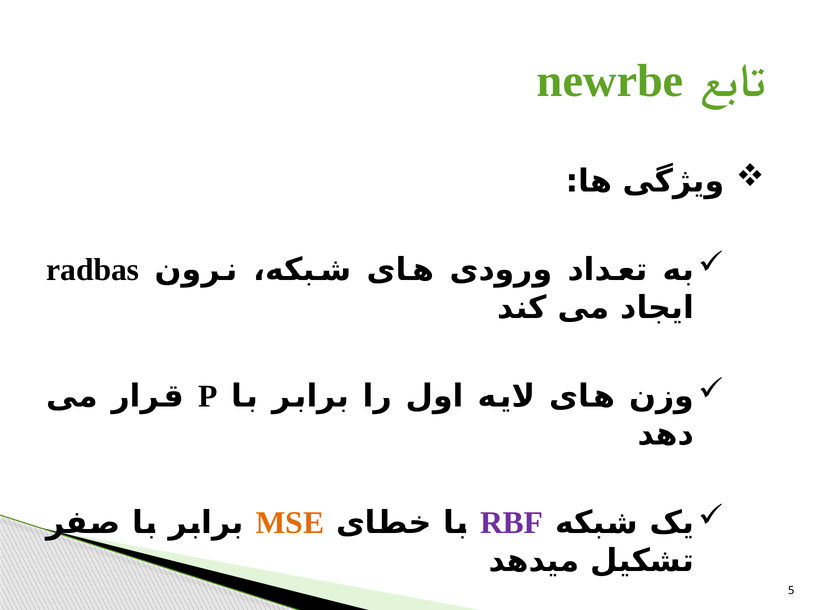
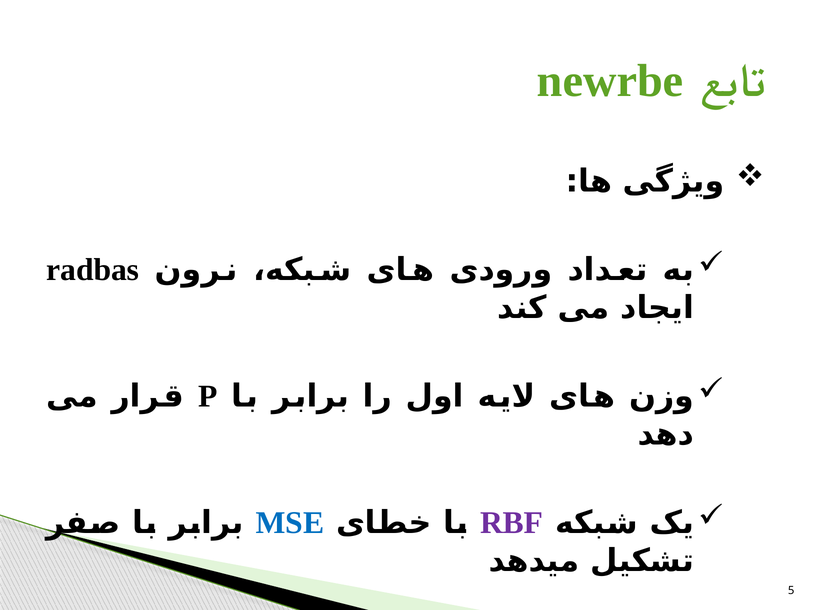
MSE colour: orange -> blue (290, 523)
